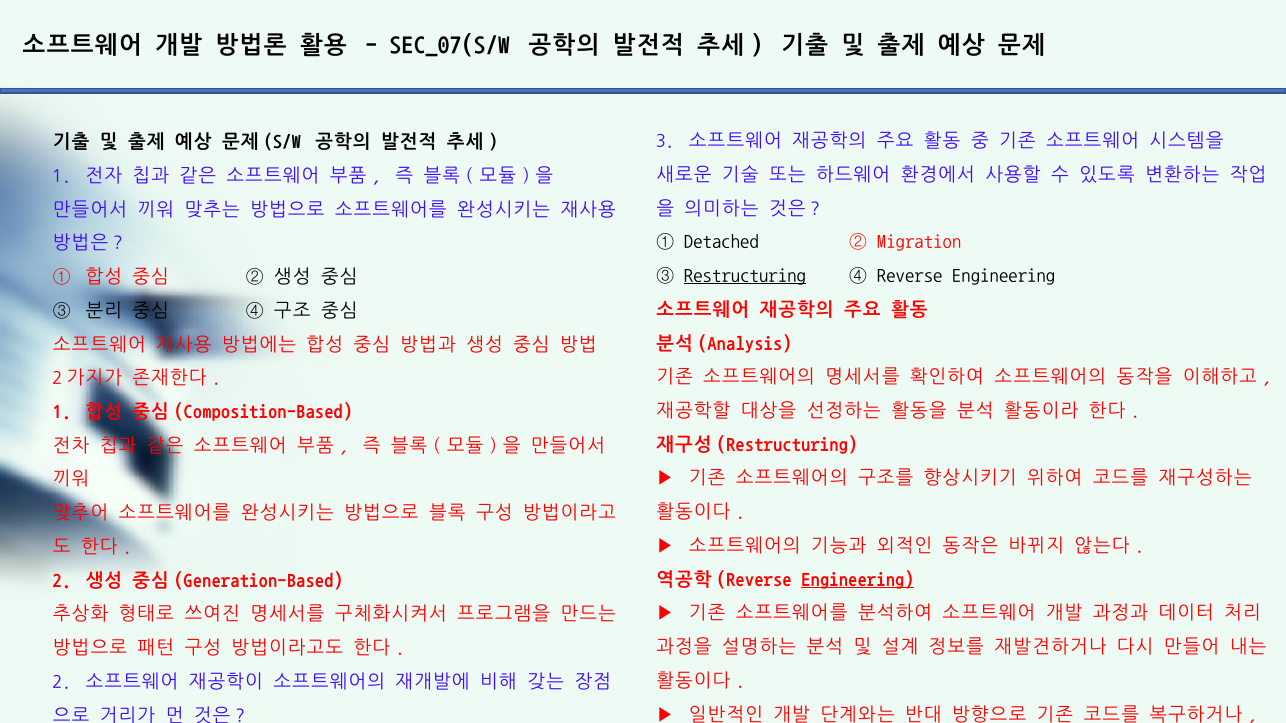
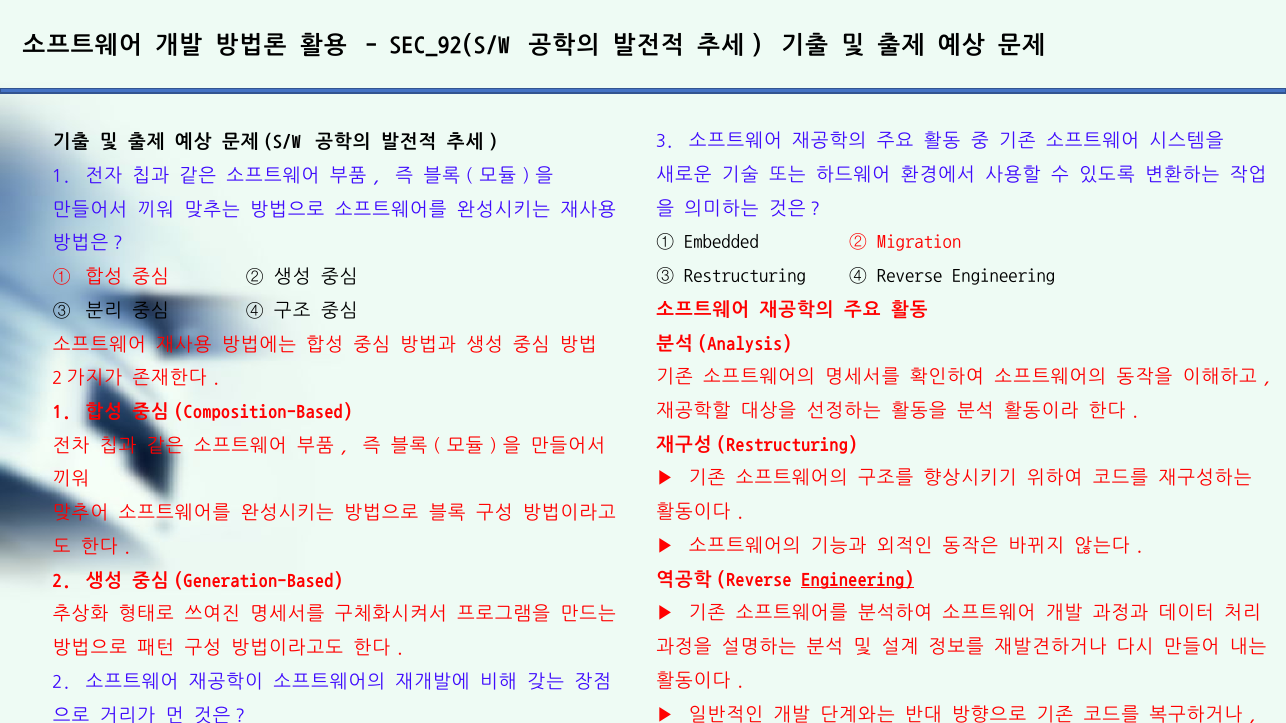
SEC_07(S/W: SEC_07(S/W -> SEC_92(S/W (450, 45)
Detached: Detached -> Embedded (721, 242)
Restructuring underline: present -> none (745, 275)
